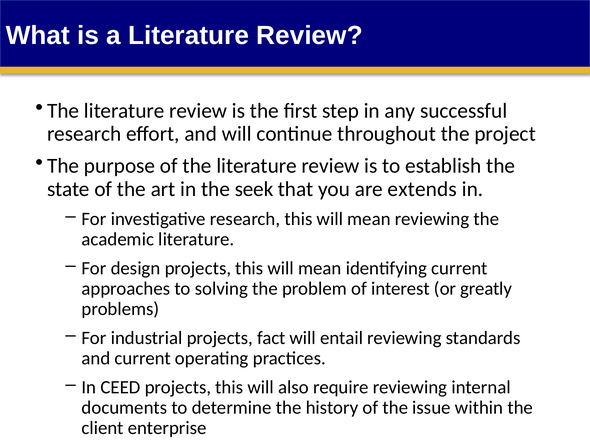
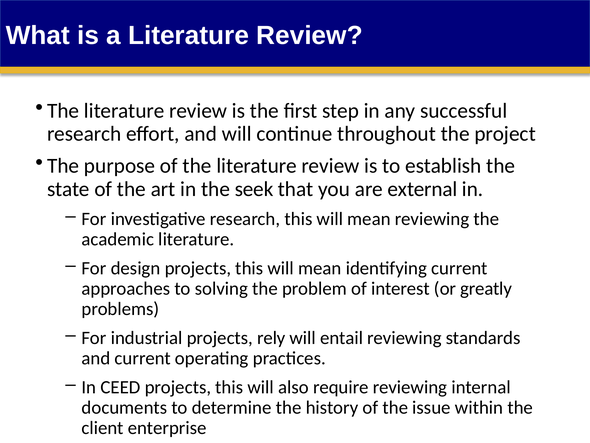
extends: extends -> external (422, 189)
fact: fact -> rely (271, 337)
